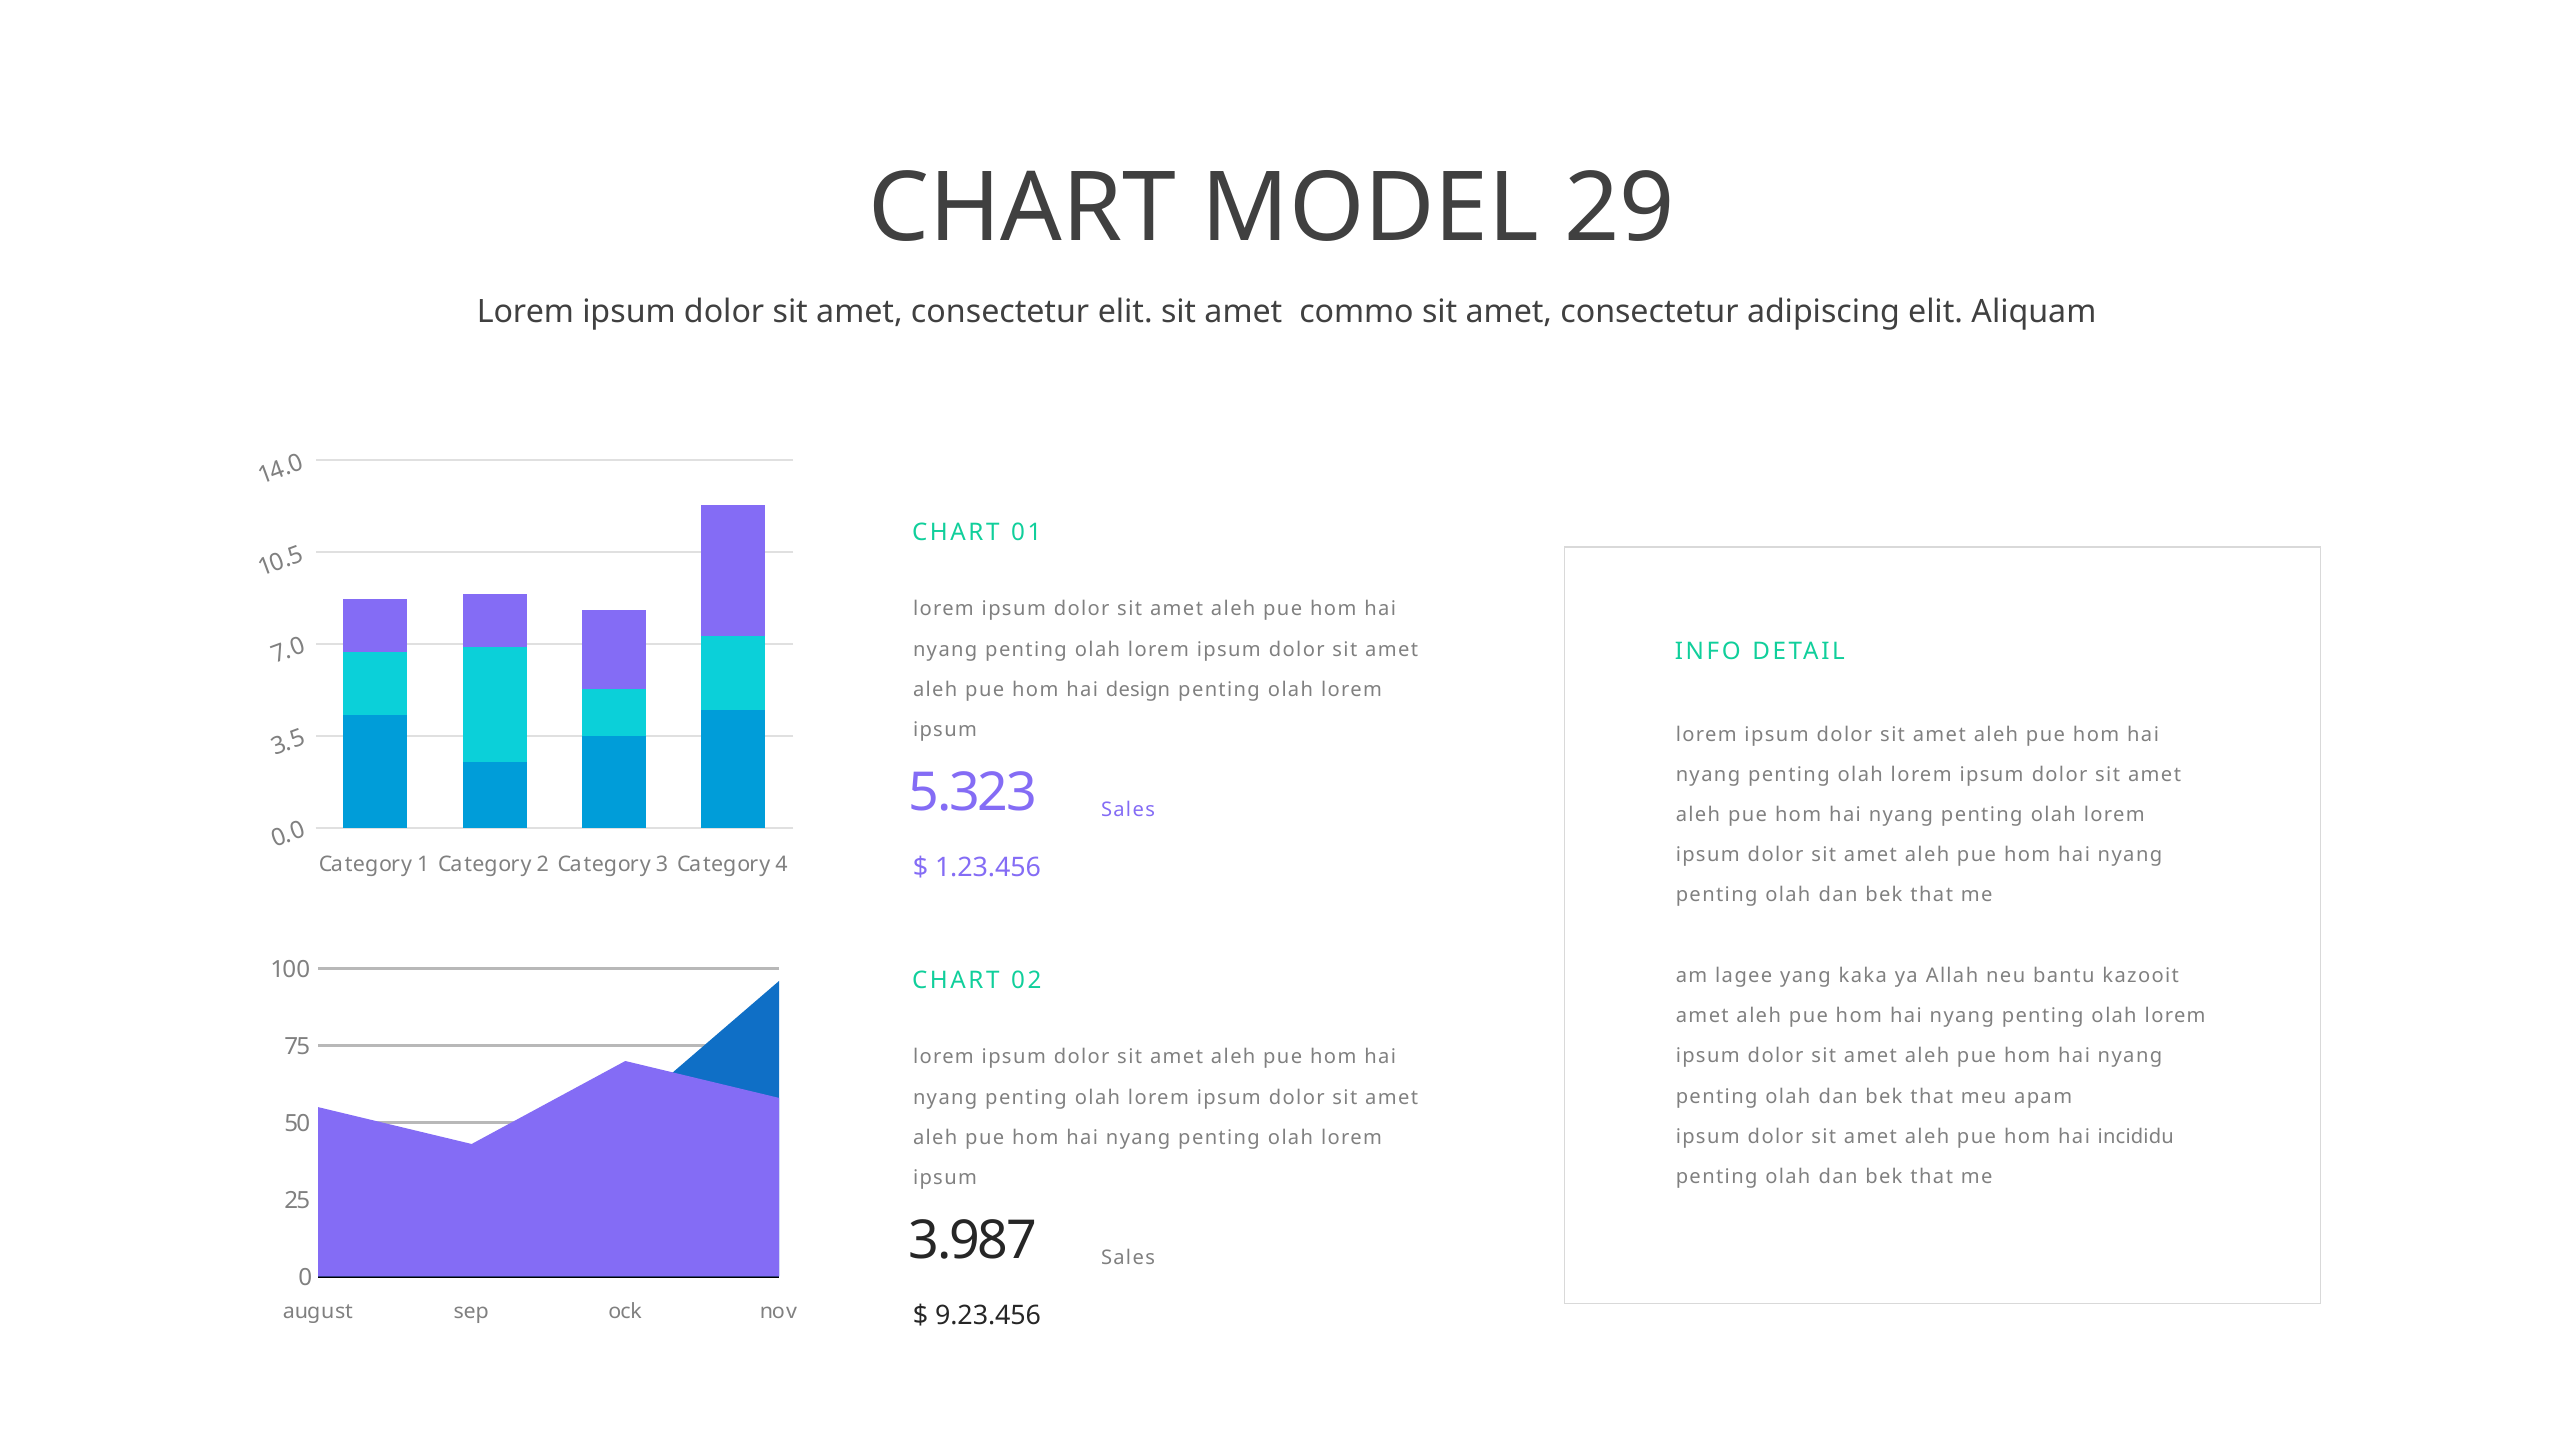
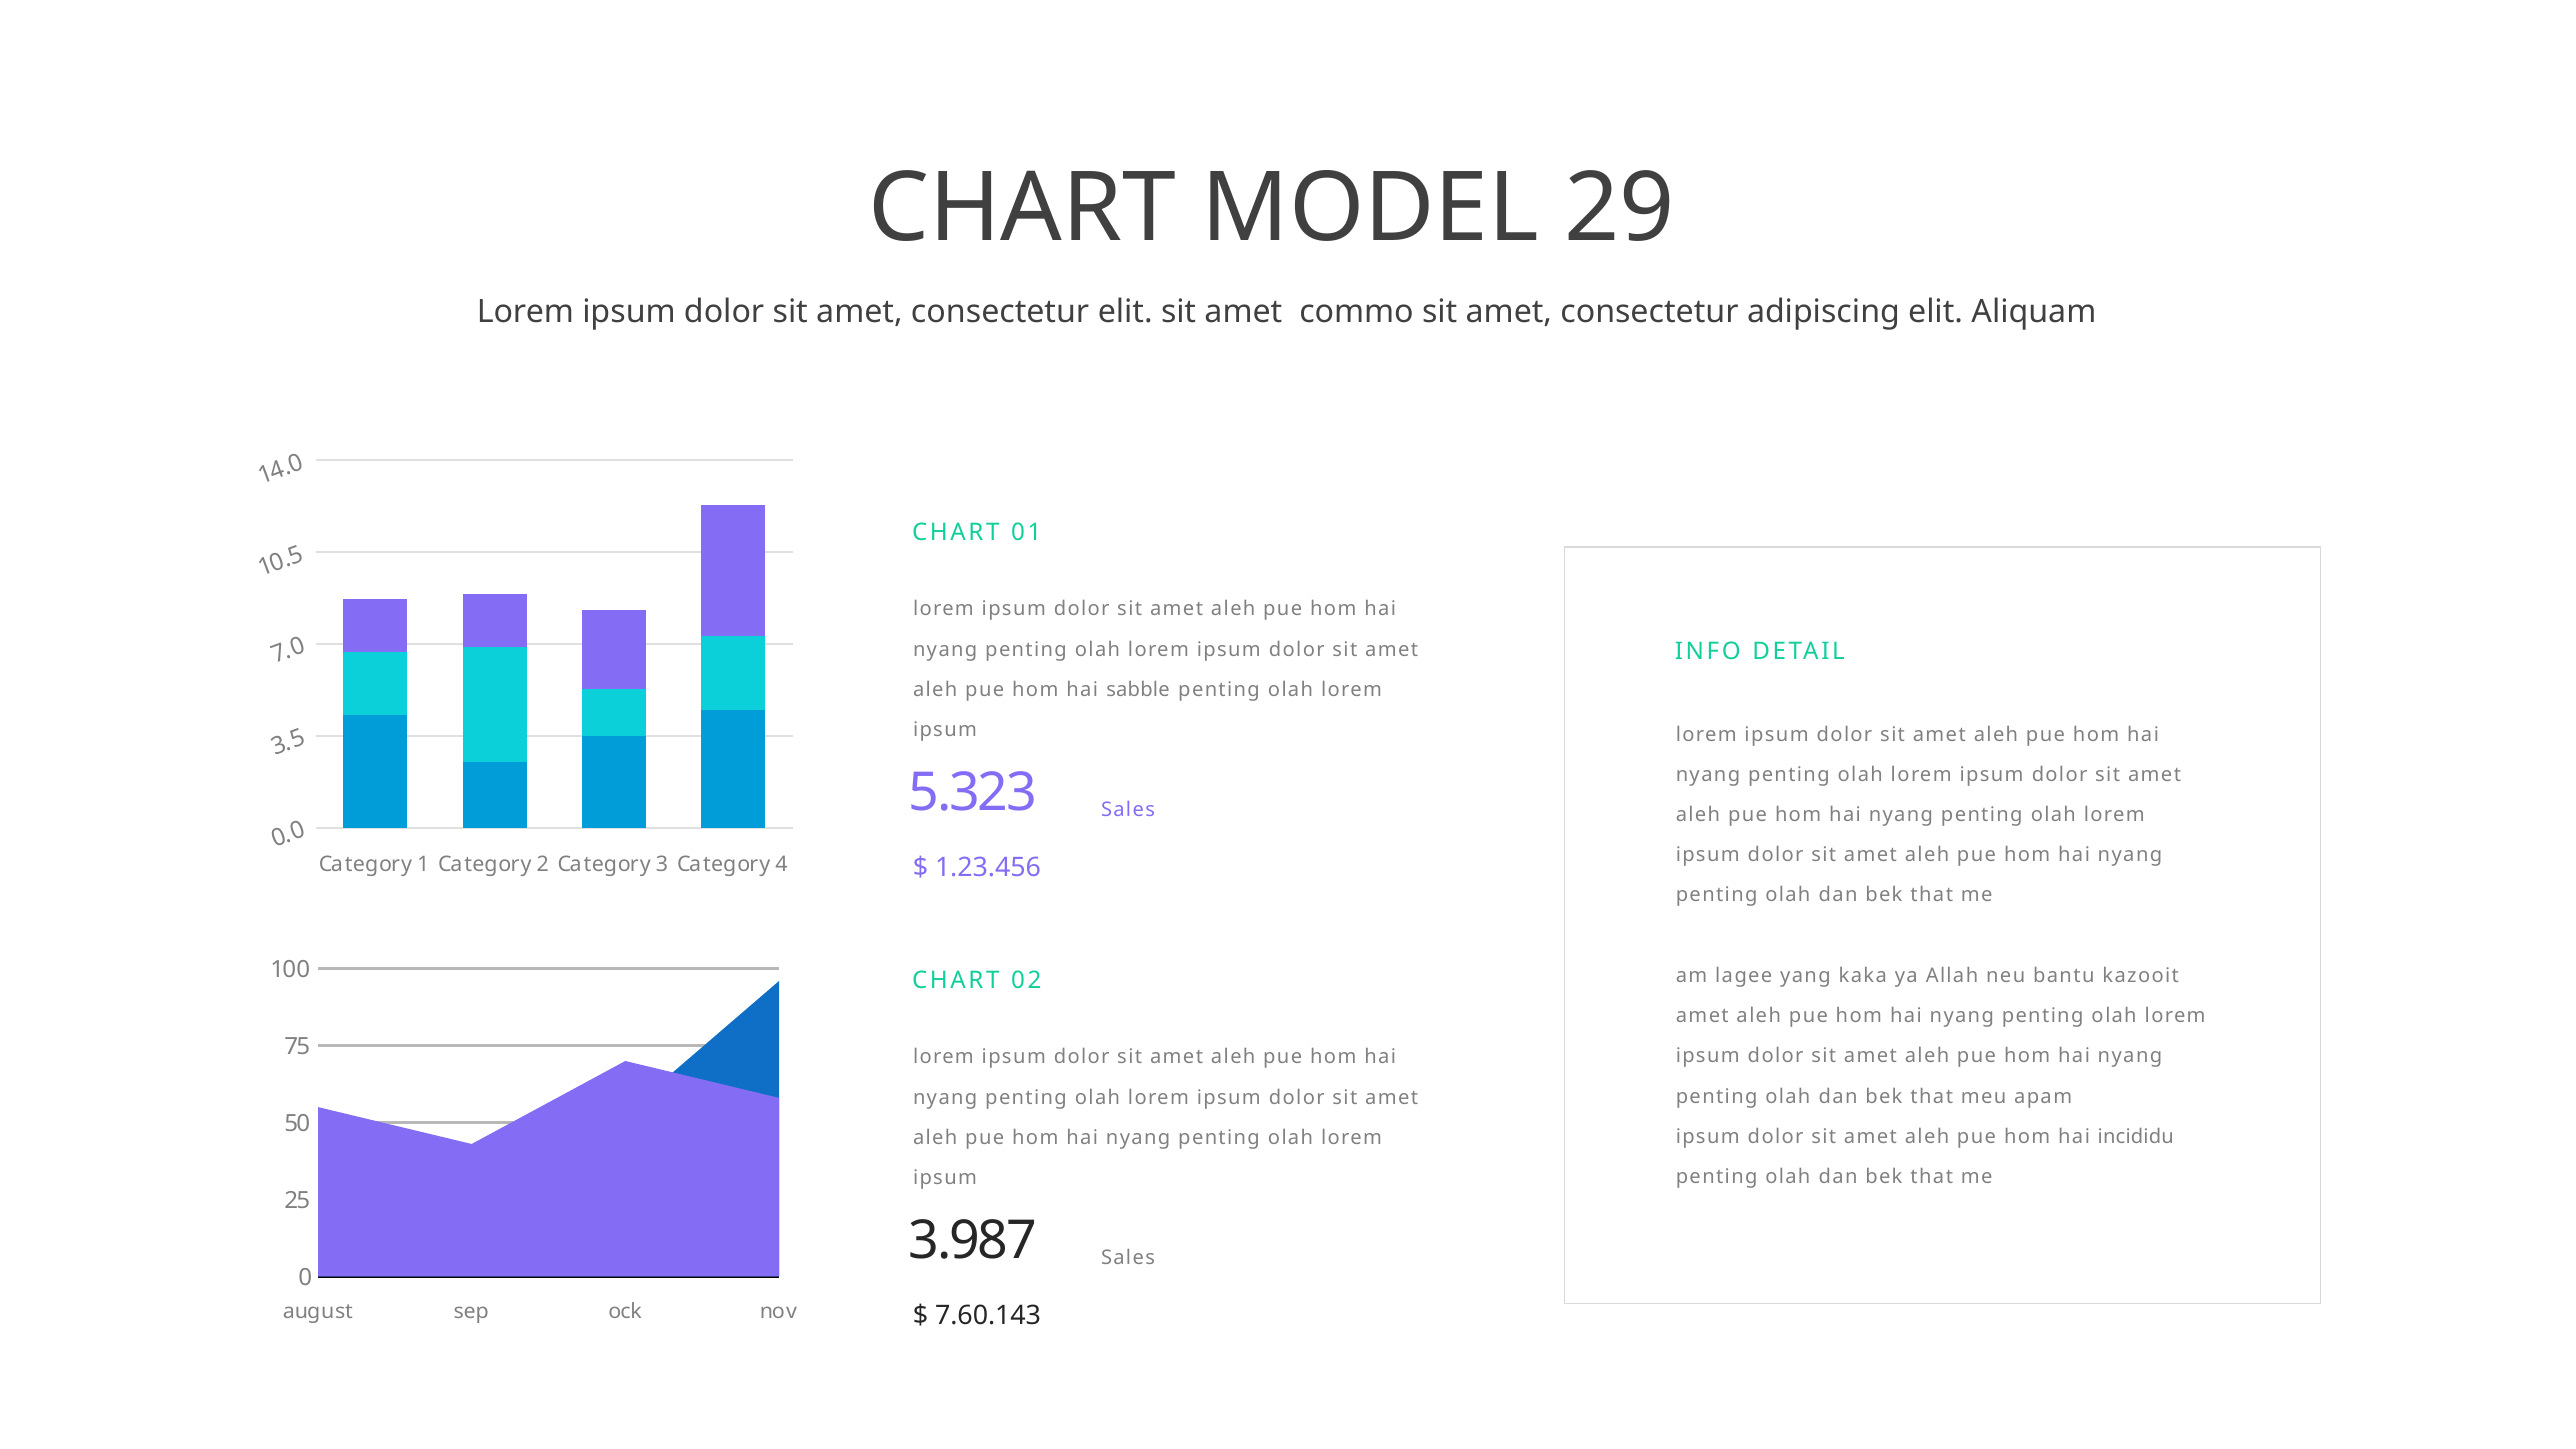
design: design -> sabble (1138, 690)
9.23.456: 9.23.456 -> 7.60.143 (988, 1315)
